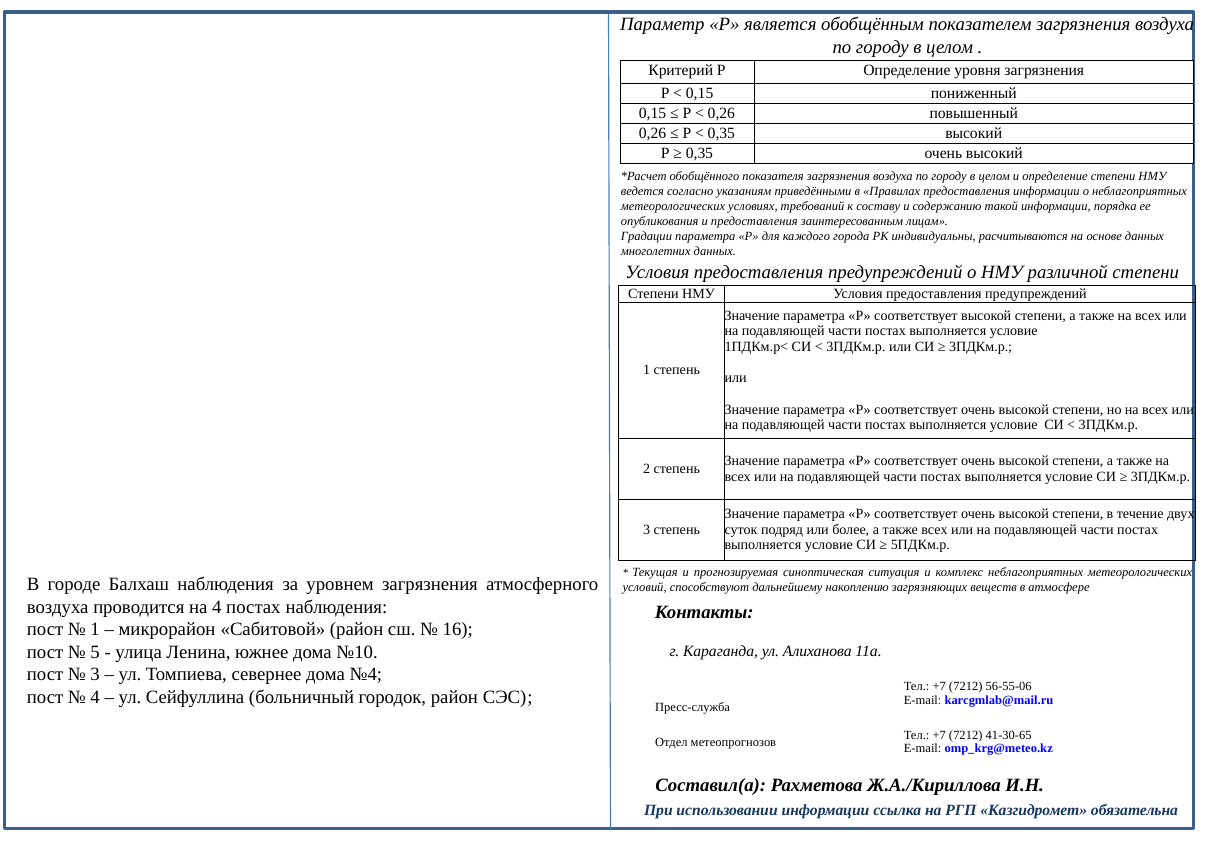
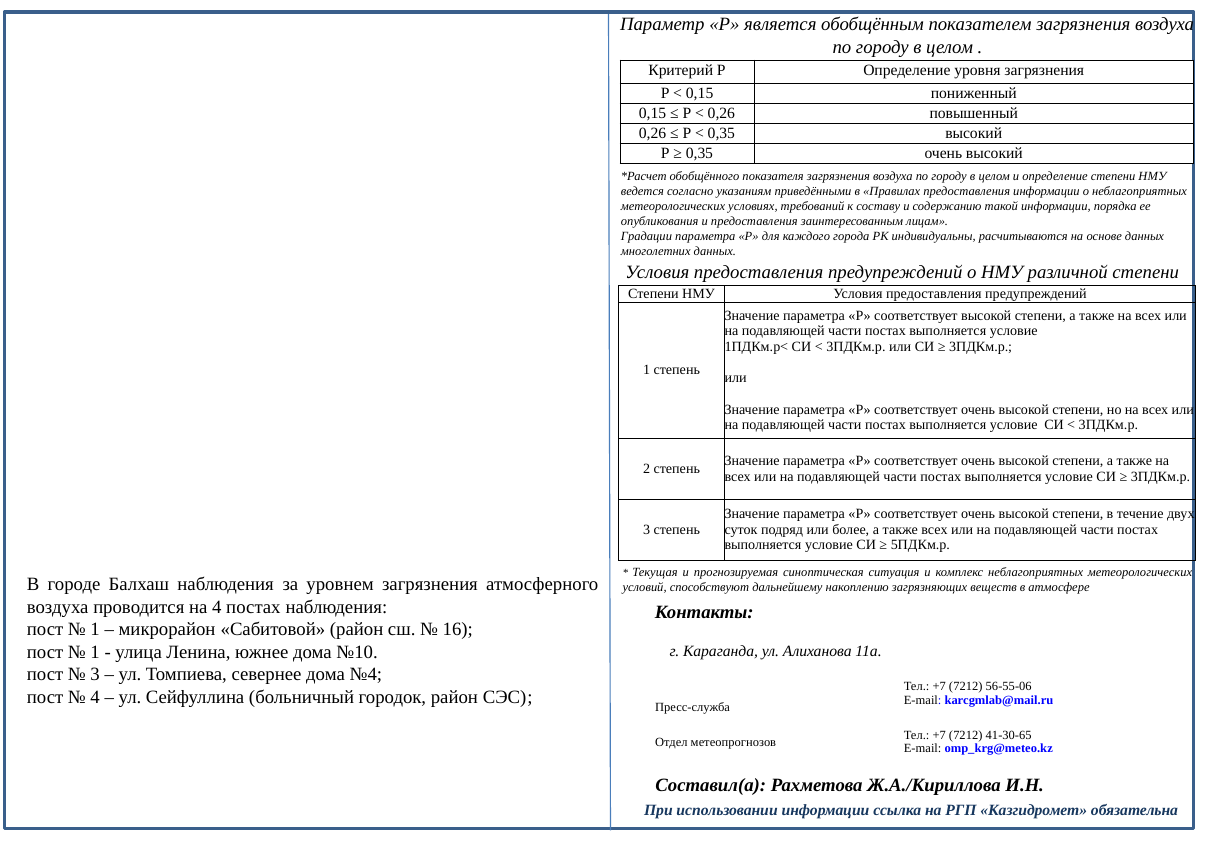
5: 5 -> 1 (95, 652)
